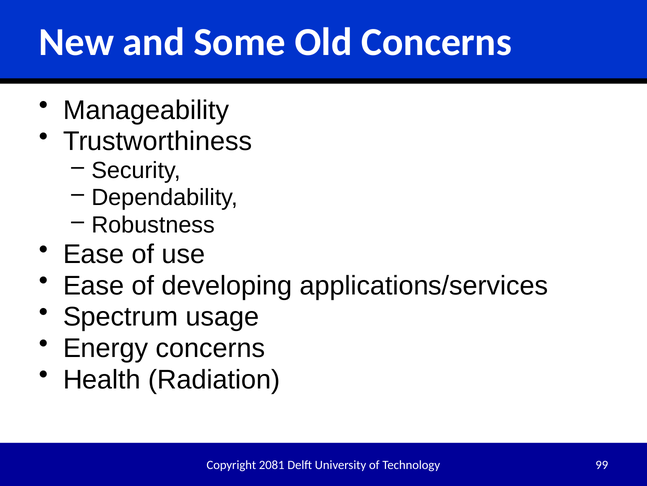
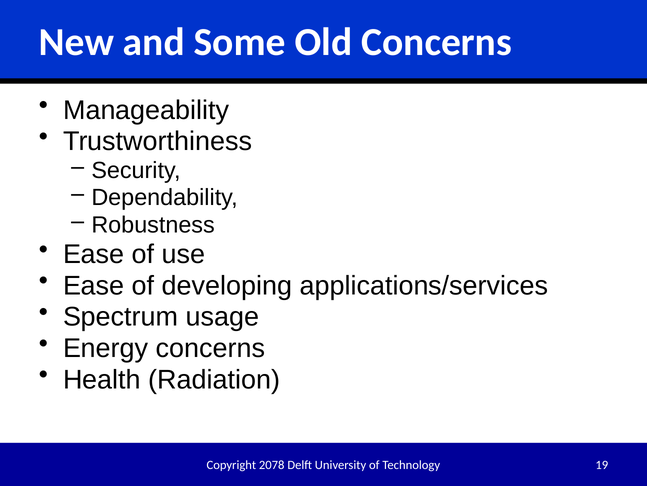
2081: 2081 -> 2078 (272, 465)
99: 99 -> 19 (602, 465)
